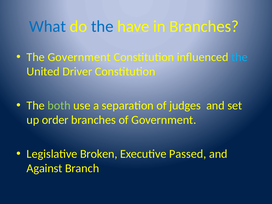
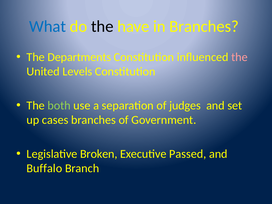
the colour: blue -> black (102, 26)
The Government: Government -> Departments (79, 57)
the colour: light blue -> pink (239, 57)
Driver: Driver -> Levels (77, 72)
order: order -> cases (55, 120)
Against: Against -> Buffalo (44, 168)
